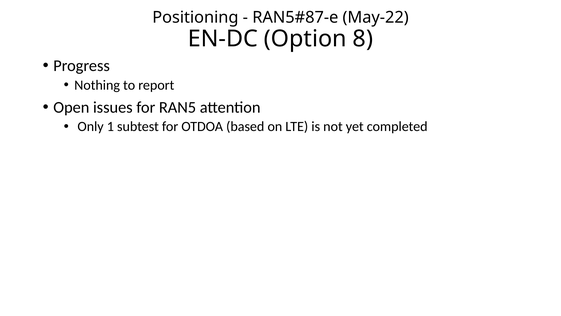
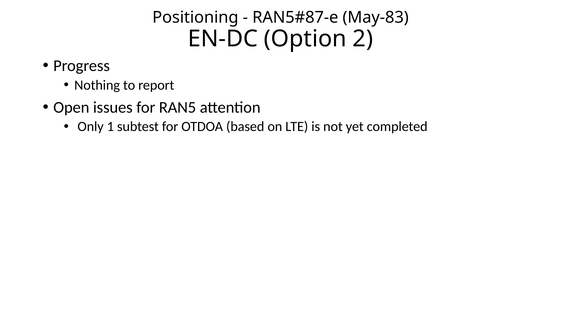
May-22: May-22 -> May-83 (376, 17)
8: 8 -> 2 (363, 39)
